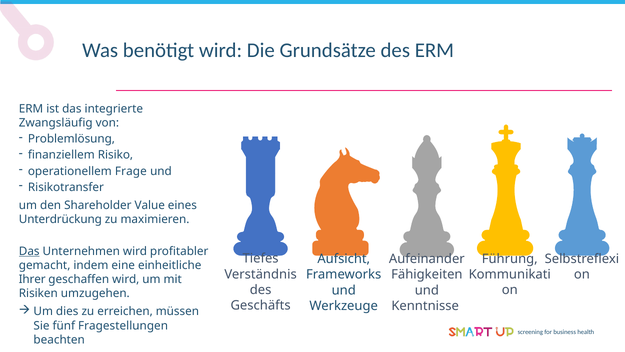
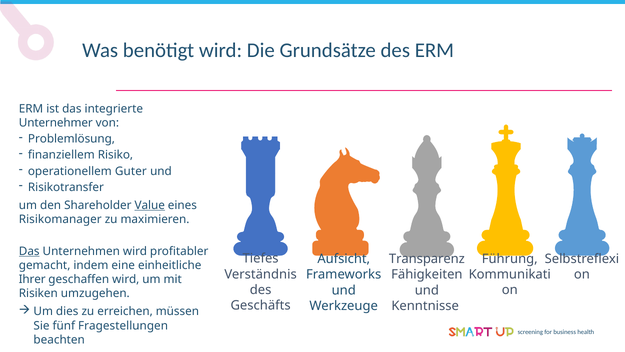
Zwangsläufig: Zwangsläufig -> Unternehmer (56, 123)
Frage: Frage -> Guter (131, 171)
Value underline: none -> present (150, 205)
Unterdrückung: Unterdrückung -> Risikomanager (60, 219)
Aufeinander: Aufeinander -> Transparenz (427, 259)
